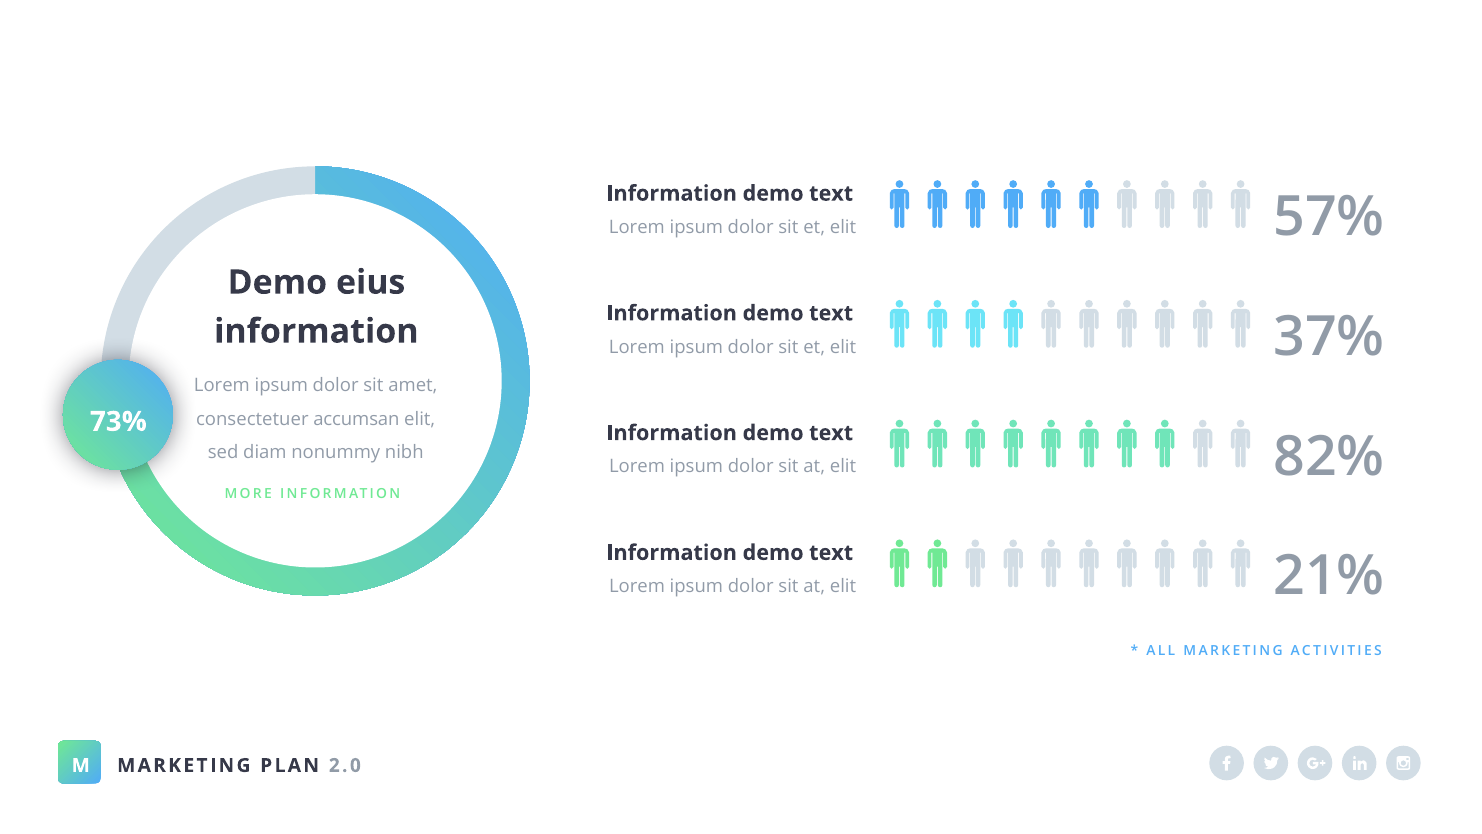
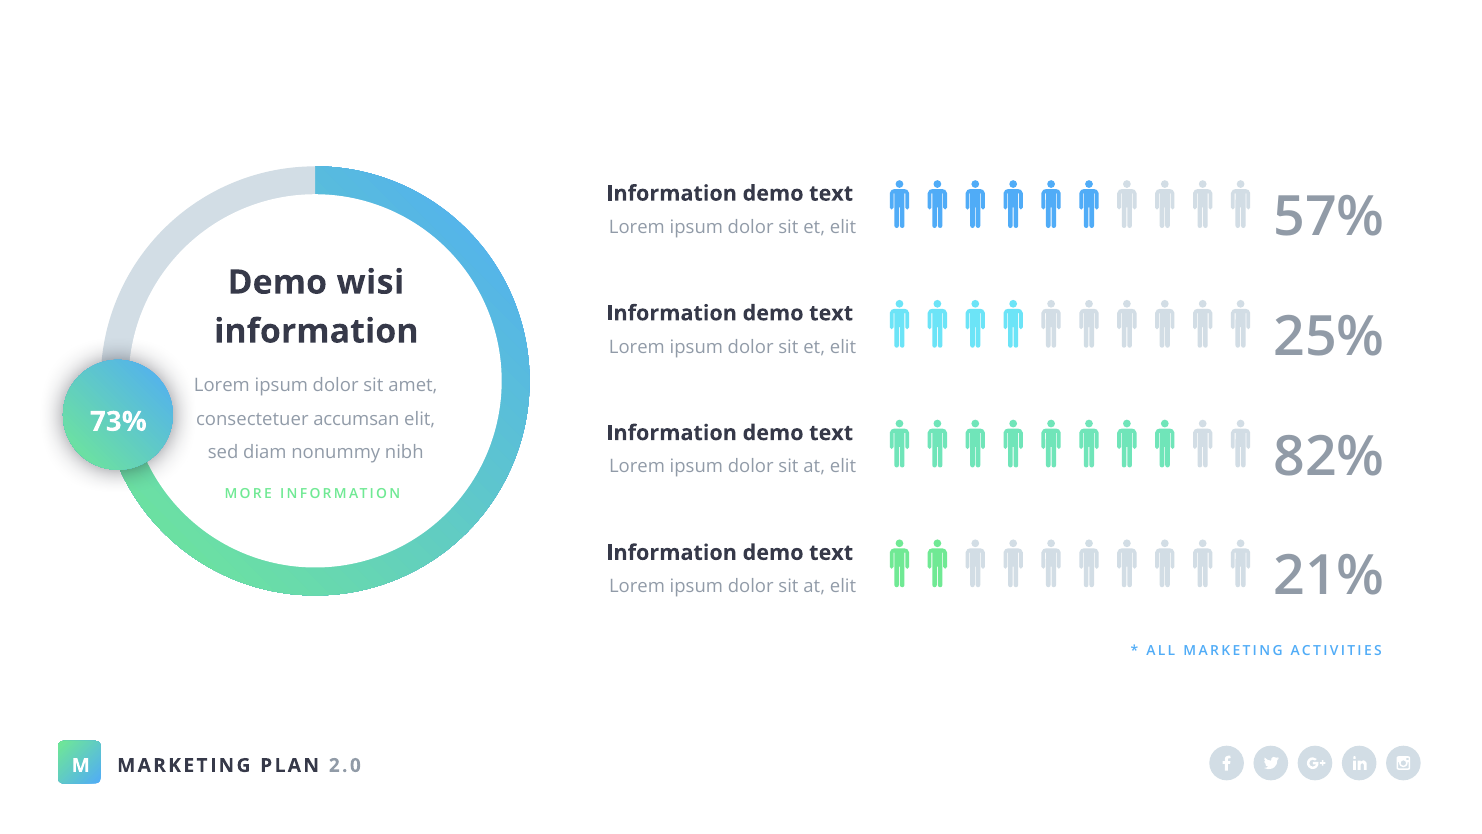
eius: eius -> wisi (370, 282)
37%: 37% -> 25% (1329, 337)
